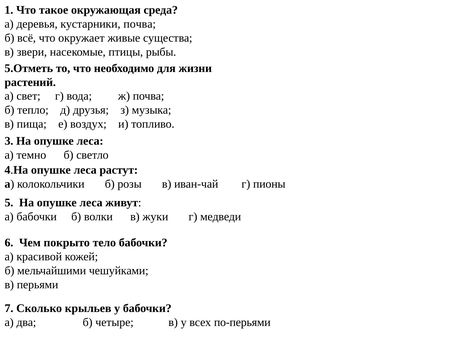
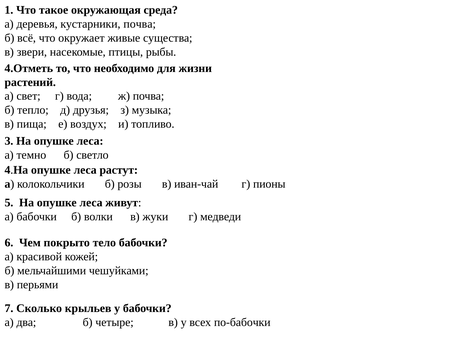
5.Отметь: 5.Отметь -> 4.Отметь (29, 68)
по-перьями: по-перьями -> по-бабочки (242, 323)
